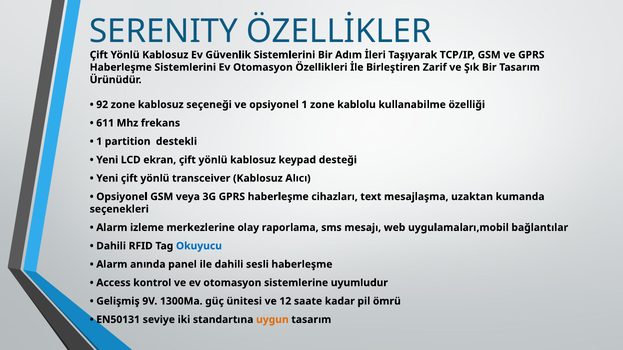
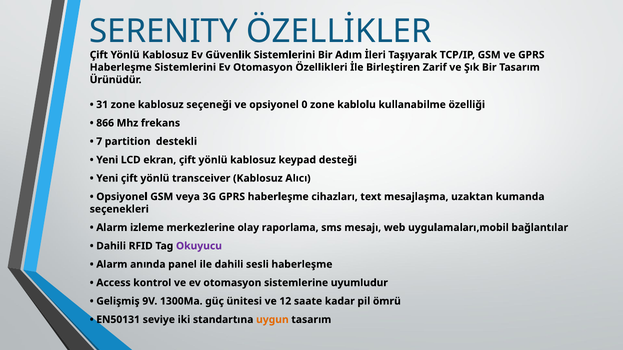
92: 92 -> 31 (102, 105)
opsiyonel 1: 1 -> 0 (304, 105)
611: 611 -> 866 (105, 123)
1: 1 -> 7 (99, 142)
Okuyucu colour: blue -> purple (199, 246)
